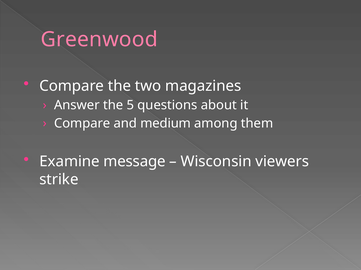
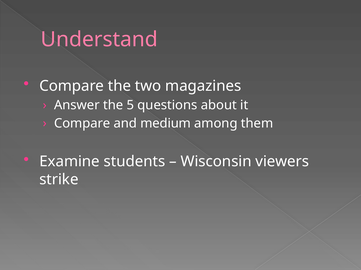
Greenwood: Greenwood -> Understand (99, 40)
message: message -> students (134, 162)
